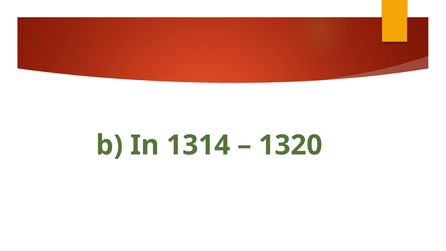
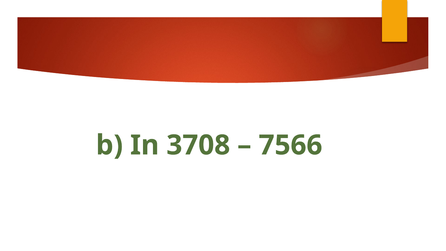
1314: 1314 -> 3708 (198, 145)
1320: 1320 -> 7566 (291, 145)
